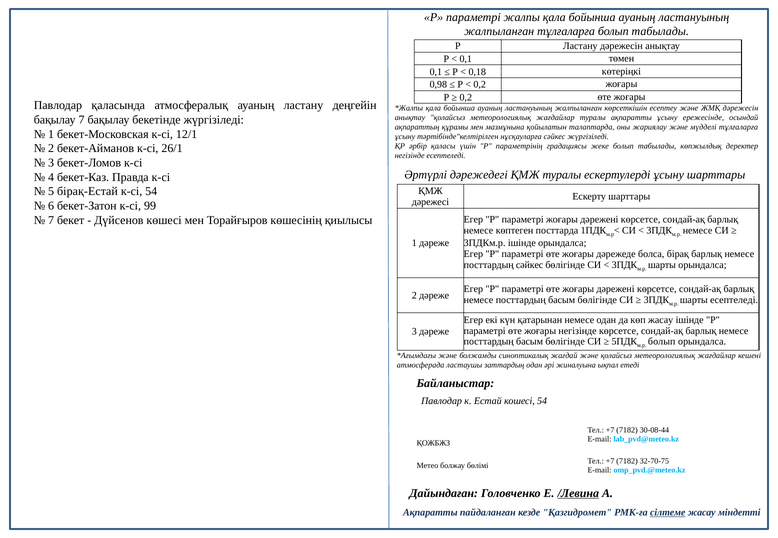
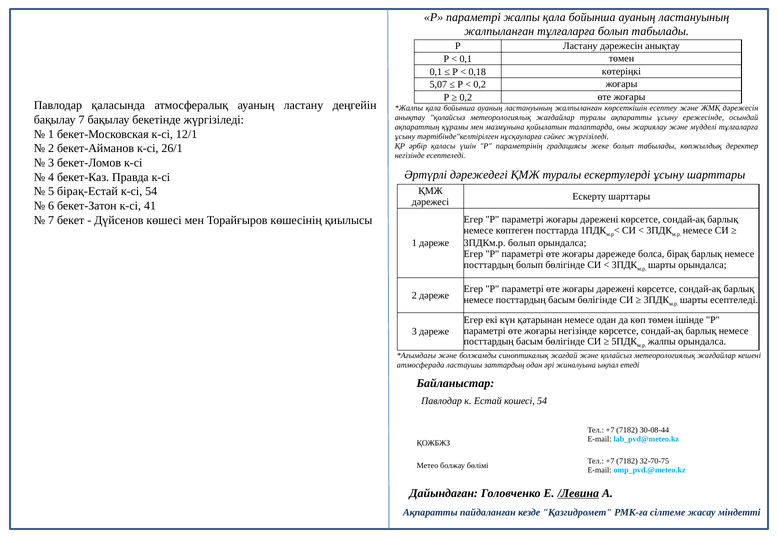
0,98: 0,98 -> 5,07 (438, 85)
99: 99 -> 41 (150, 206)
3ПДКм.р ішінде: ішінде -> болып (522, 243)
посттардың сәйкес: сәйкес -> болып (530, 265)
көп жасау: жасау -> төмен (661, 320)
болып: болып -> жалпы (662, 342)
сілтеме underline: present -> none (668, 513)
